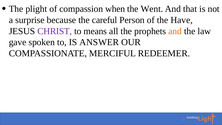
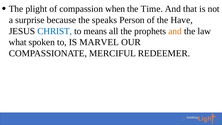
Went: Went -> Time (152, 9)
careful: careful -> speaks (105, 20)
CHRIST colour: purple -> blue (55, 31)
gave: gave -> what (18, 42)
ANSWER: ANSWER -> MARVEL (99, 42)
